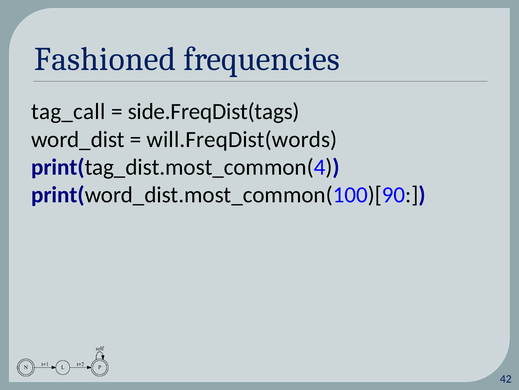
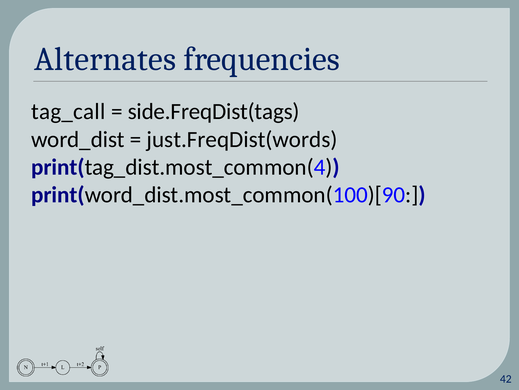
Fashioned: Fashioned -> Alternates (105, 59)
will.FreqDist(words: will.FreqDist(words -> just.FreqDist(words (242, 139)
